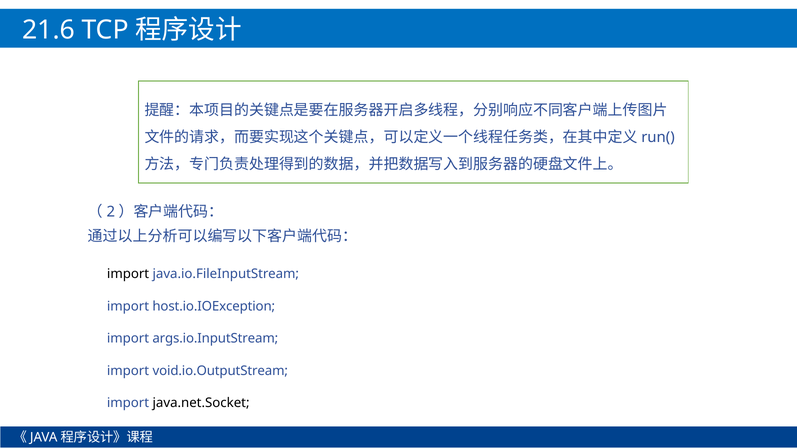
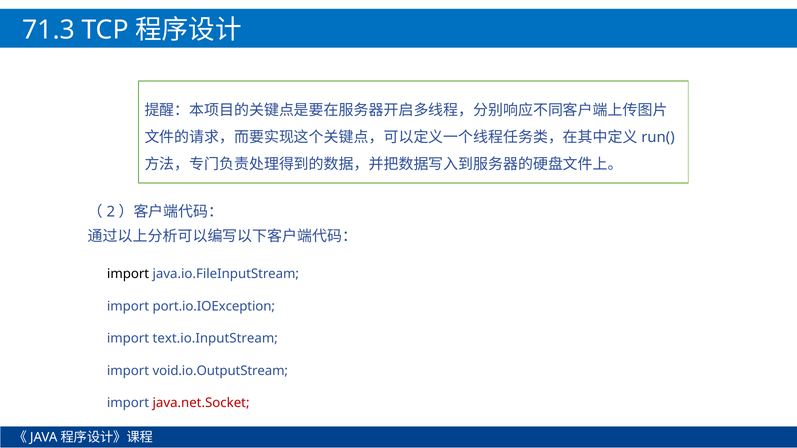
21.6: 21.6 -> 71.3 (48, 30)
host.io.IOException: host.io.IOException -> port.io.IOException (214, 306)
args.io.InputStream: args.io.InputStream -> text.io.InputStream (215, 339)
java.net.Socket colour: black -> red (201, 403)
